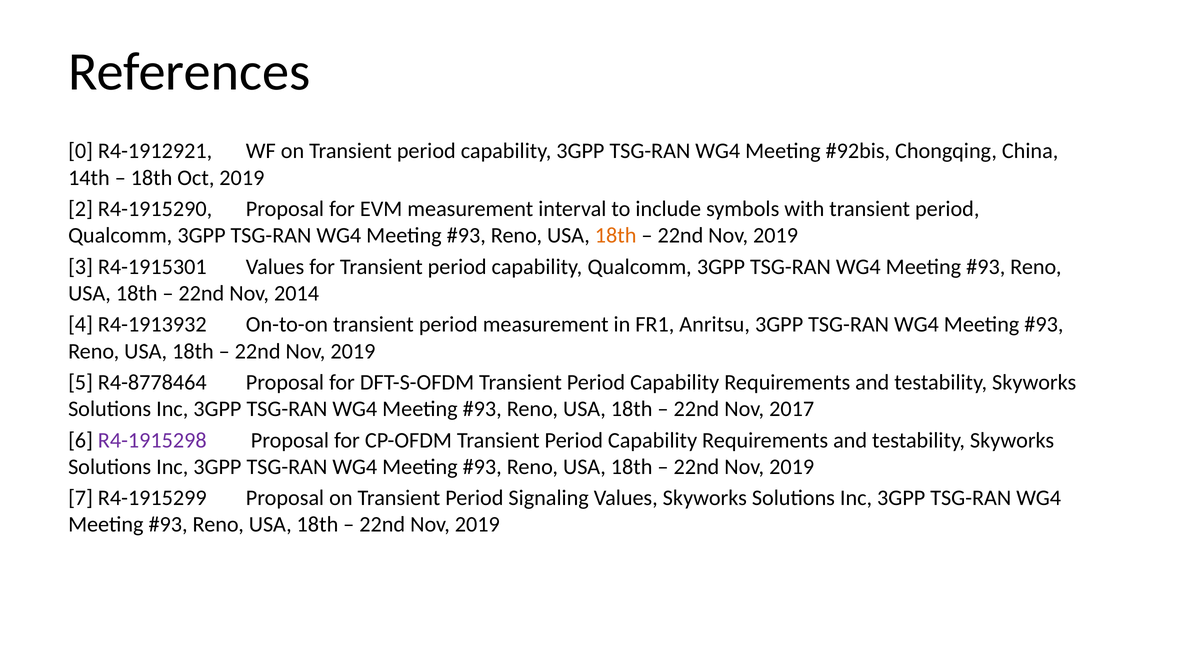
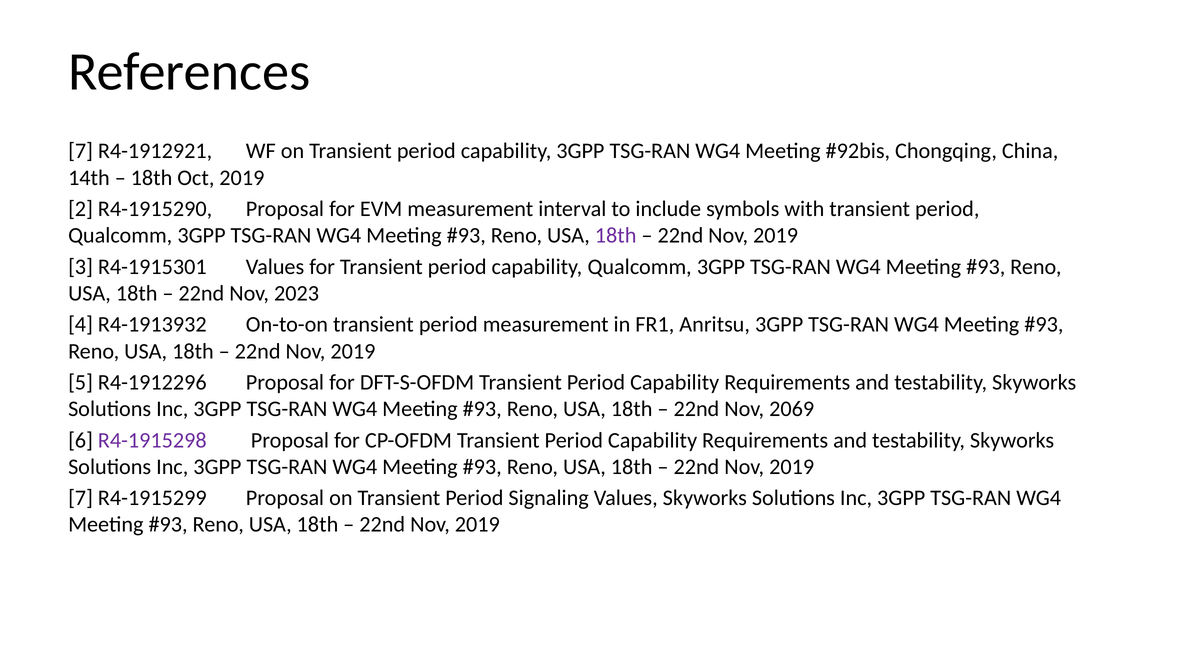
0: 0 -> 7 (81, 151)
18th colour: orange -> purple (616, 235)
2014: 2014 -> 2023 (297, 293)
R4-8778464: R4-8778464 -> R4-1912296 (152, 382)
2017: 2017 -> 2069 (792, 409)
